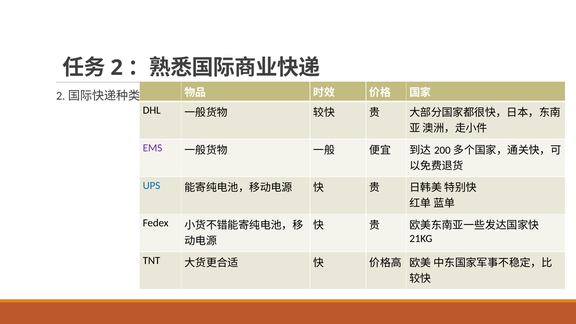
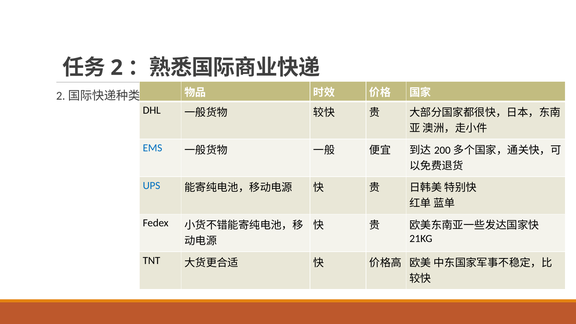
EMS colour: purple -> blue (153, 148)
